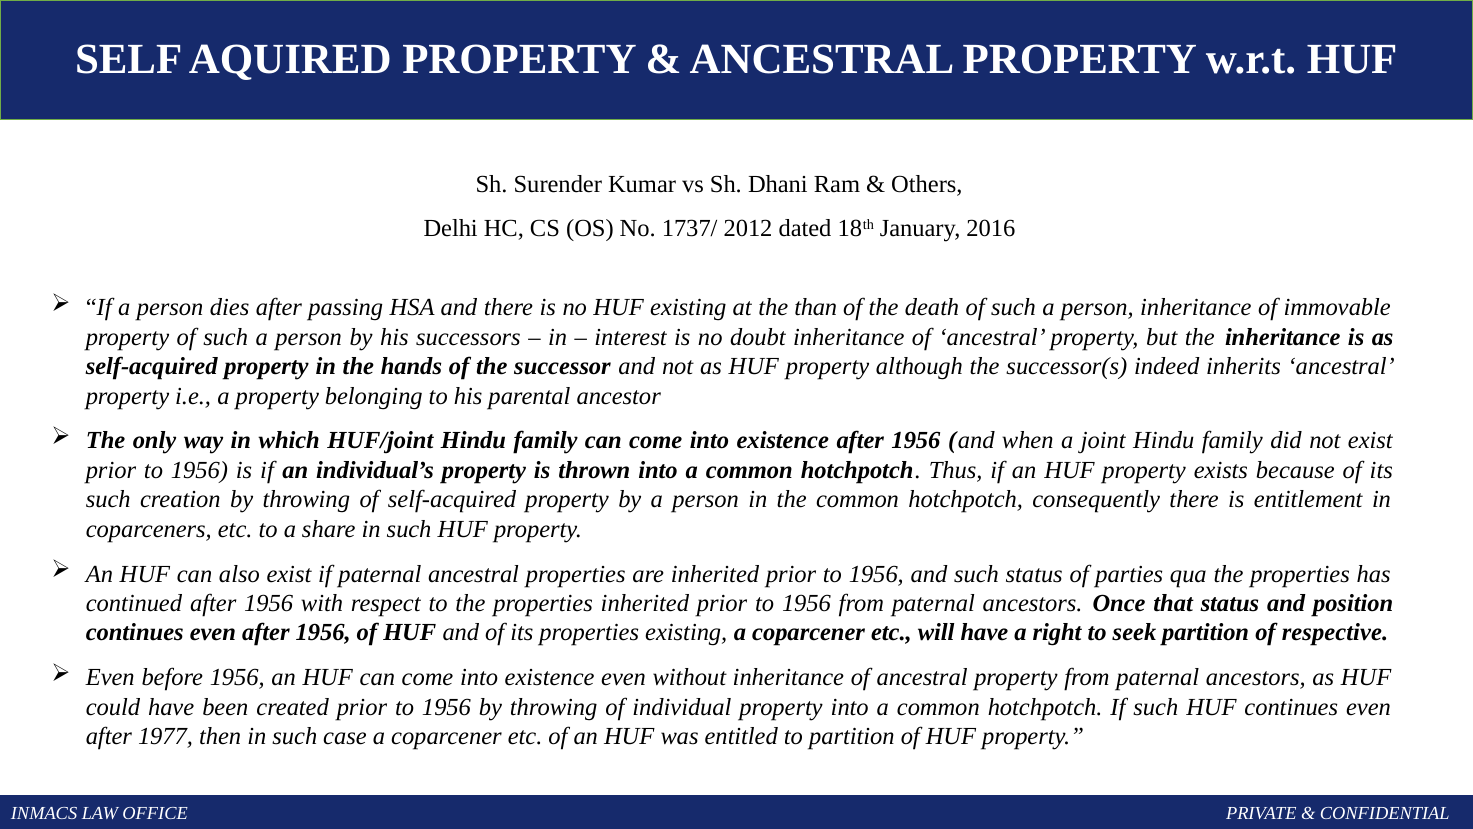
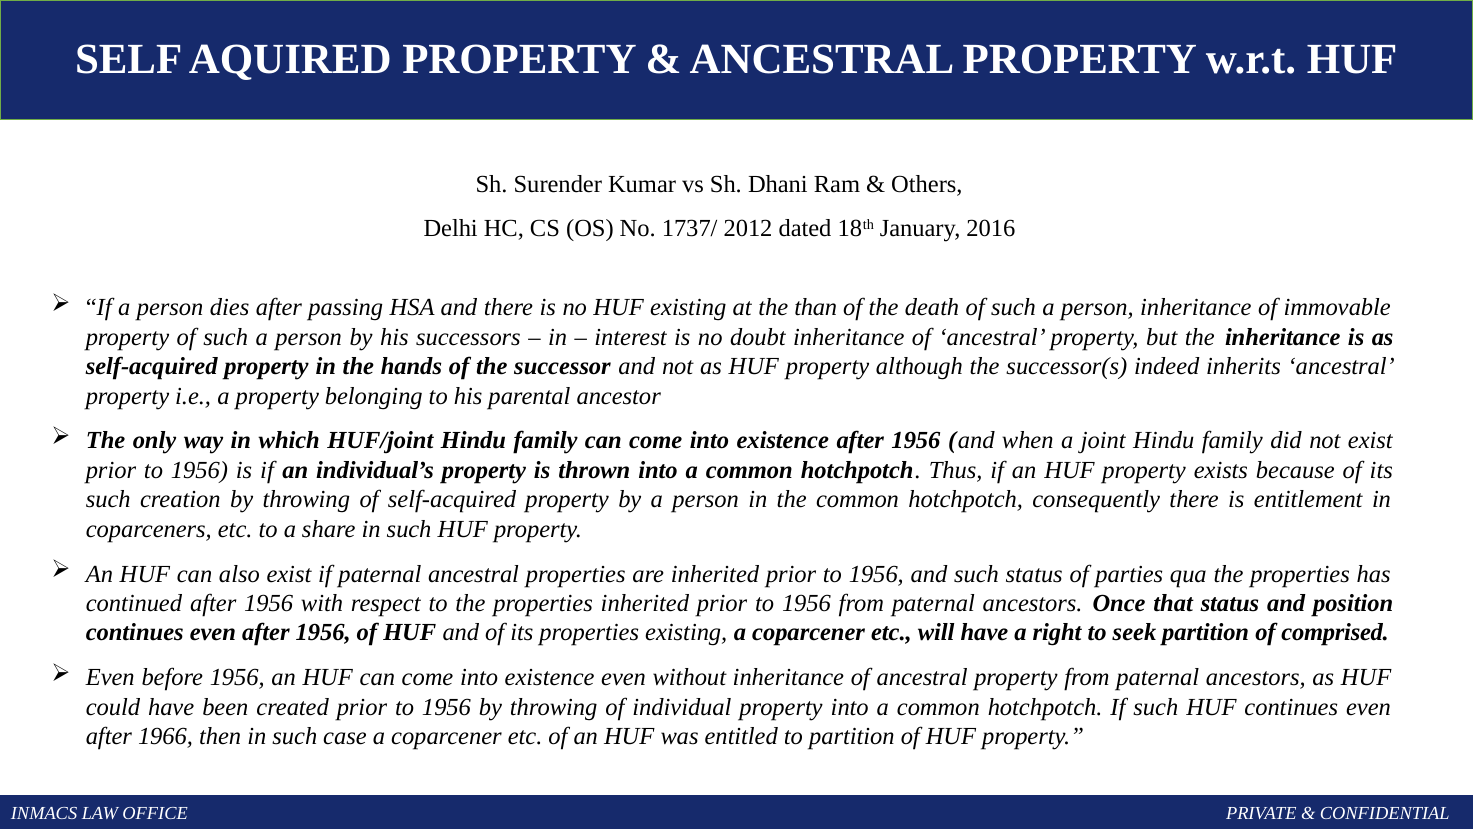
respective: respective -> comprised (1335, 633)
1977: 1977 -> 1966 (166, 736)
